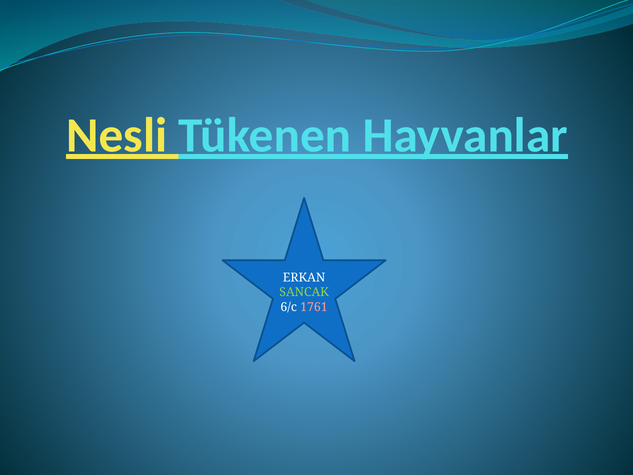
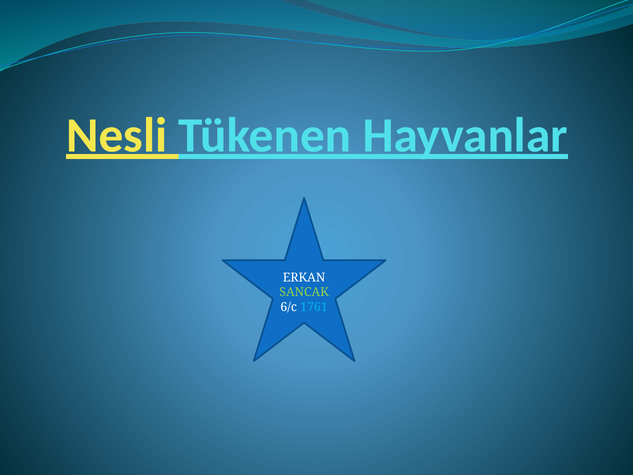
1761 colour: pink -> light blue (314, 307)
